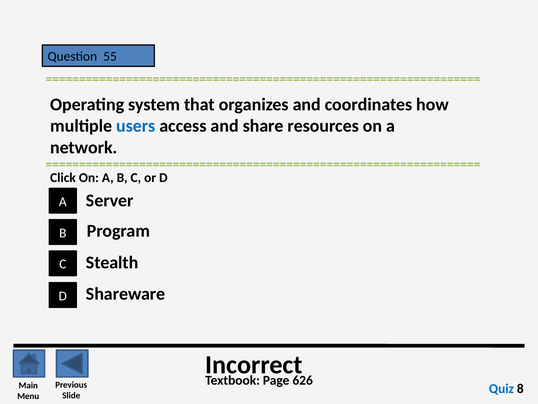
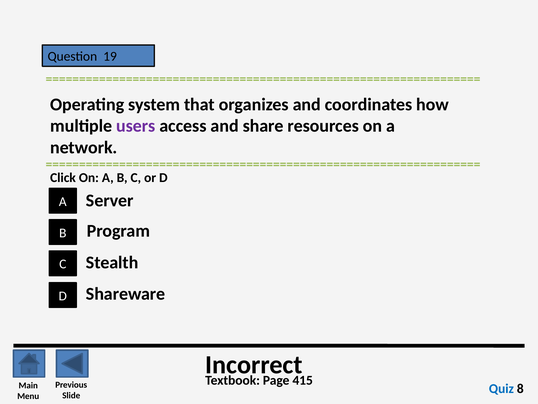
55: 55 -> 19 (110, 56)
users colour: blue -> purple (136, 126)
626: 626 -> 415 (303, 380)
